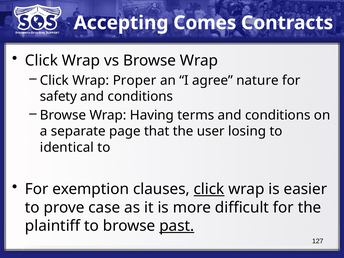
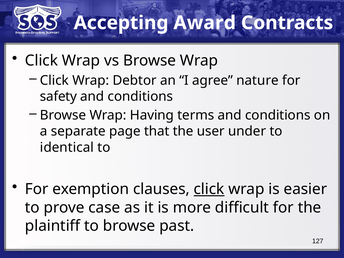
Comes: Comes -> Award (205, 23)
Proper: Proper -> Debtor (135, 80)
losing: losing -> under (247, 131)
past underline: present -> none (177, 226)
